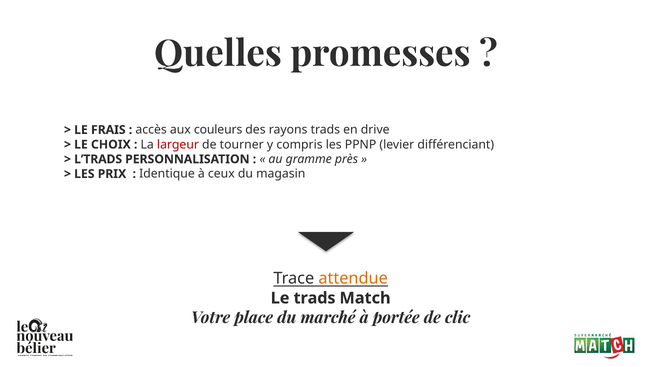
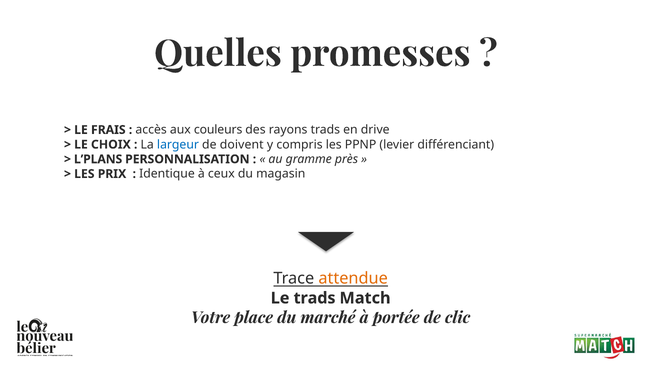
largeur colour: red -> blue (178, 144)
tourner: tourner -> doivent (242, 144)
L’TRADS: L’TRADS -> L’PLANS (98, 159)
